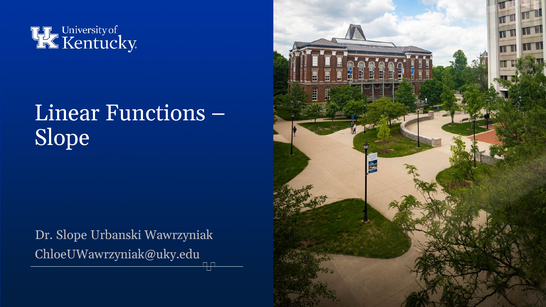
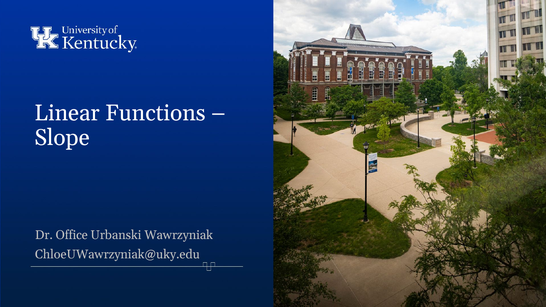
Dr Slope: Slope -> Office (72, 235)
